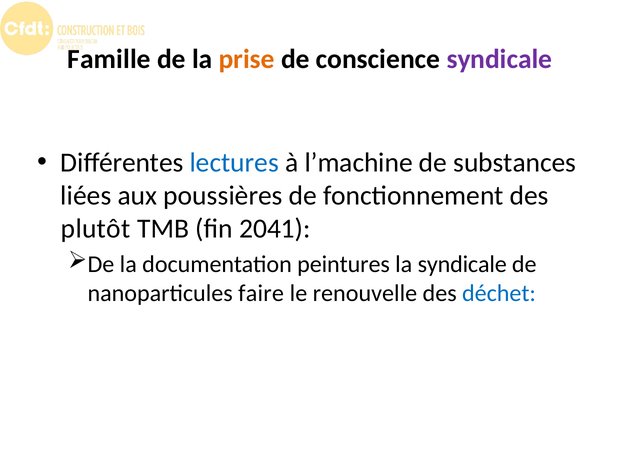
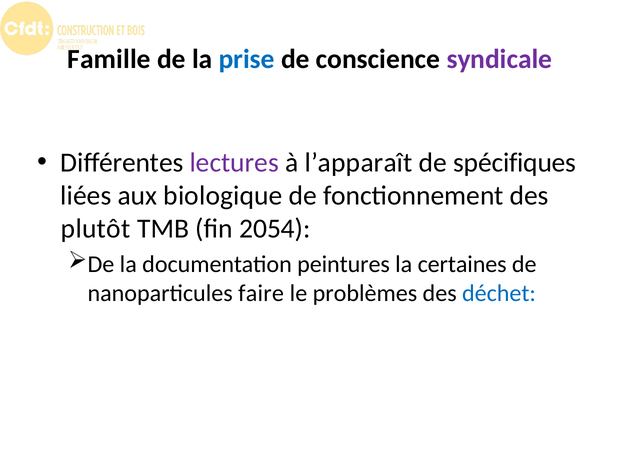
prise colour: orange -> blue (247, 59)
lectures colour: blue -> purple (234, 163)
l’machine: l’machine -> l’apparaît (359, 163)
substances: substances -> spécifiques (515, 163)
poussières: poussières -> biologique (223, 196)
2041: 2041 -> 2054 (275, 229)
la syndicale: syndicale -> certaines (462, 264)
renouvelle: renouvelle -> problèmes (365, 293)
